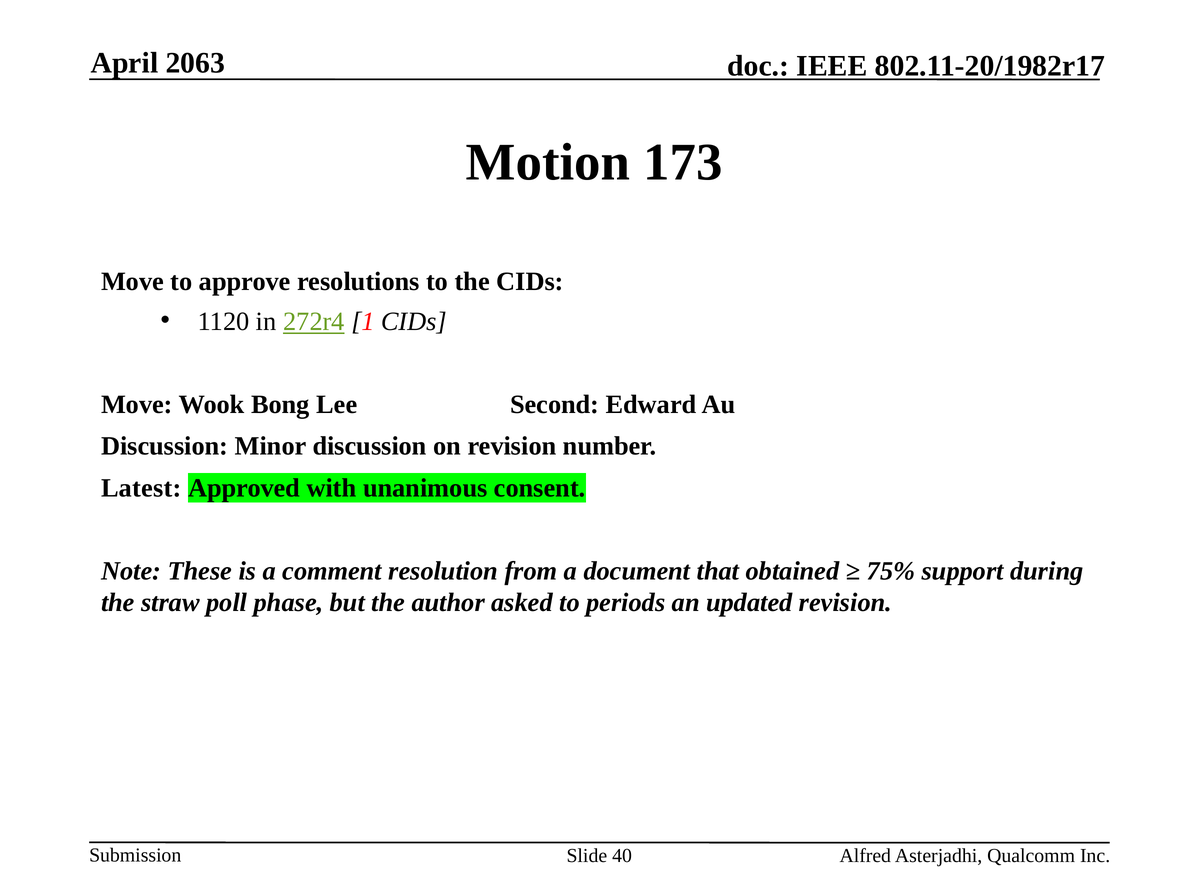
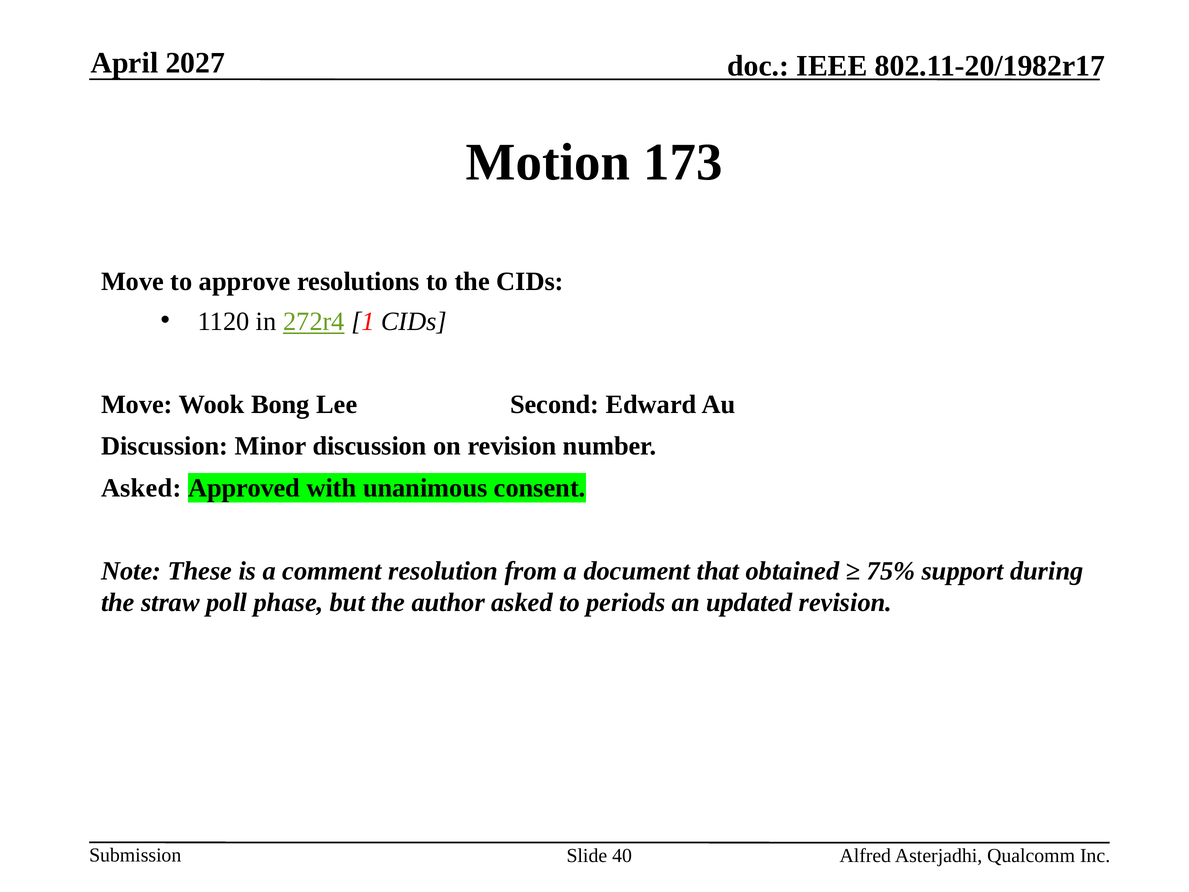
2063: 2063 -> 2027 (195, 63)
Latest: Latest -> Asked (141, 488)
